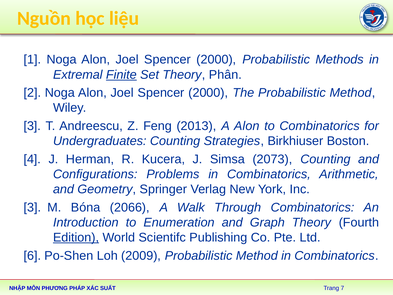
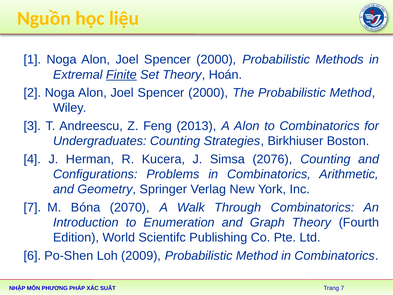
Phân: Phân -> Hoán (225, 75)
2073: 2073 -> 2076 (272, 159)
3: 3 -> 7 (32, 207)
2066: 2066 -> 2070 (130, 207)
Edition underline: present -> none (76, 237)
